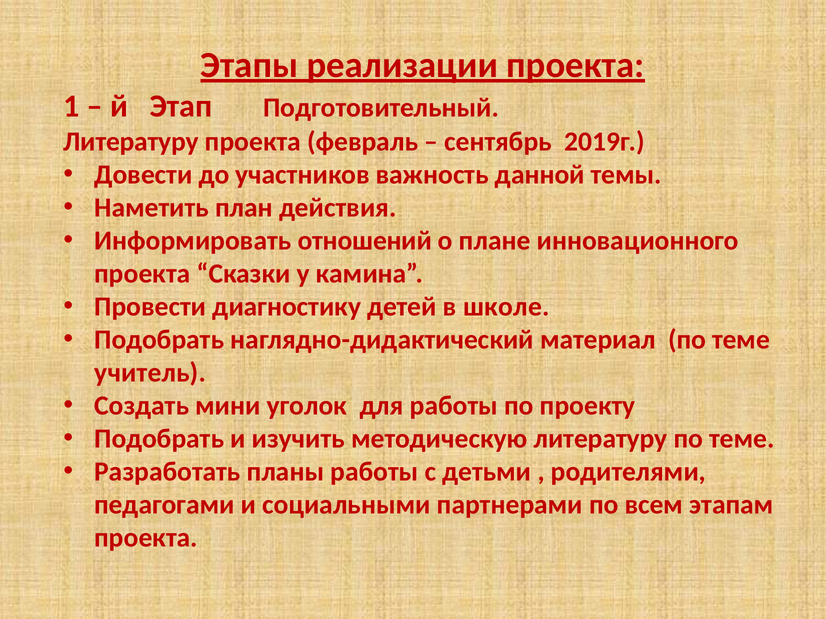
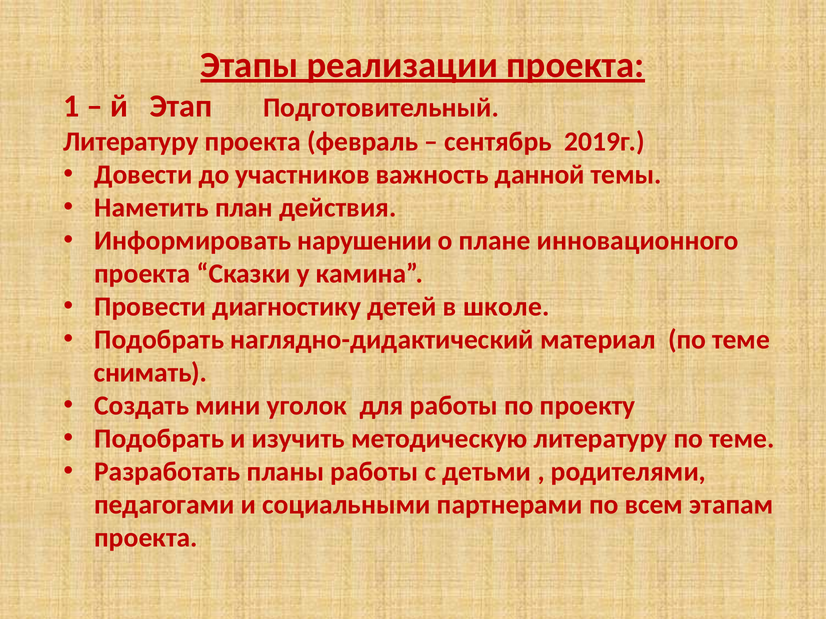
отношений: отношений -> нарушении (365, 241)
учитель: учитель -> снимать (150, 373)
